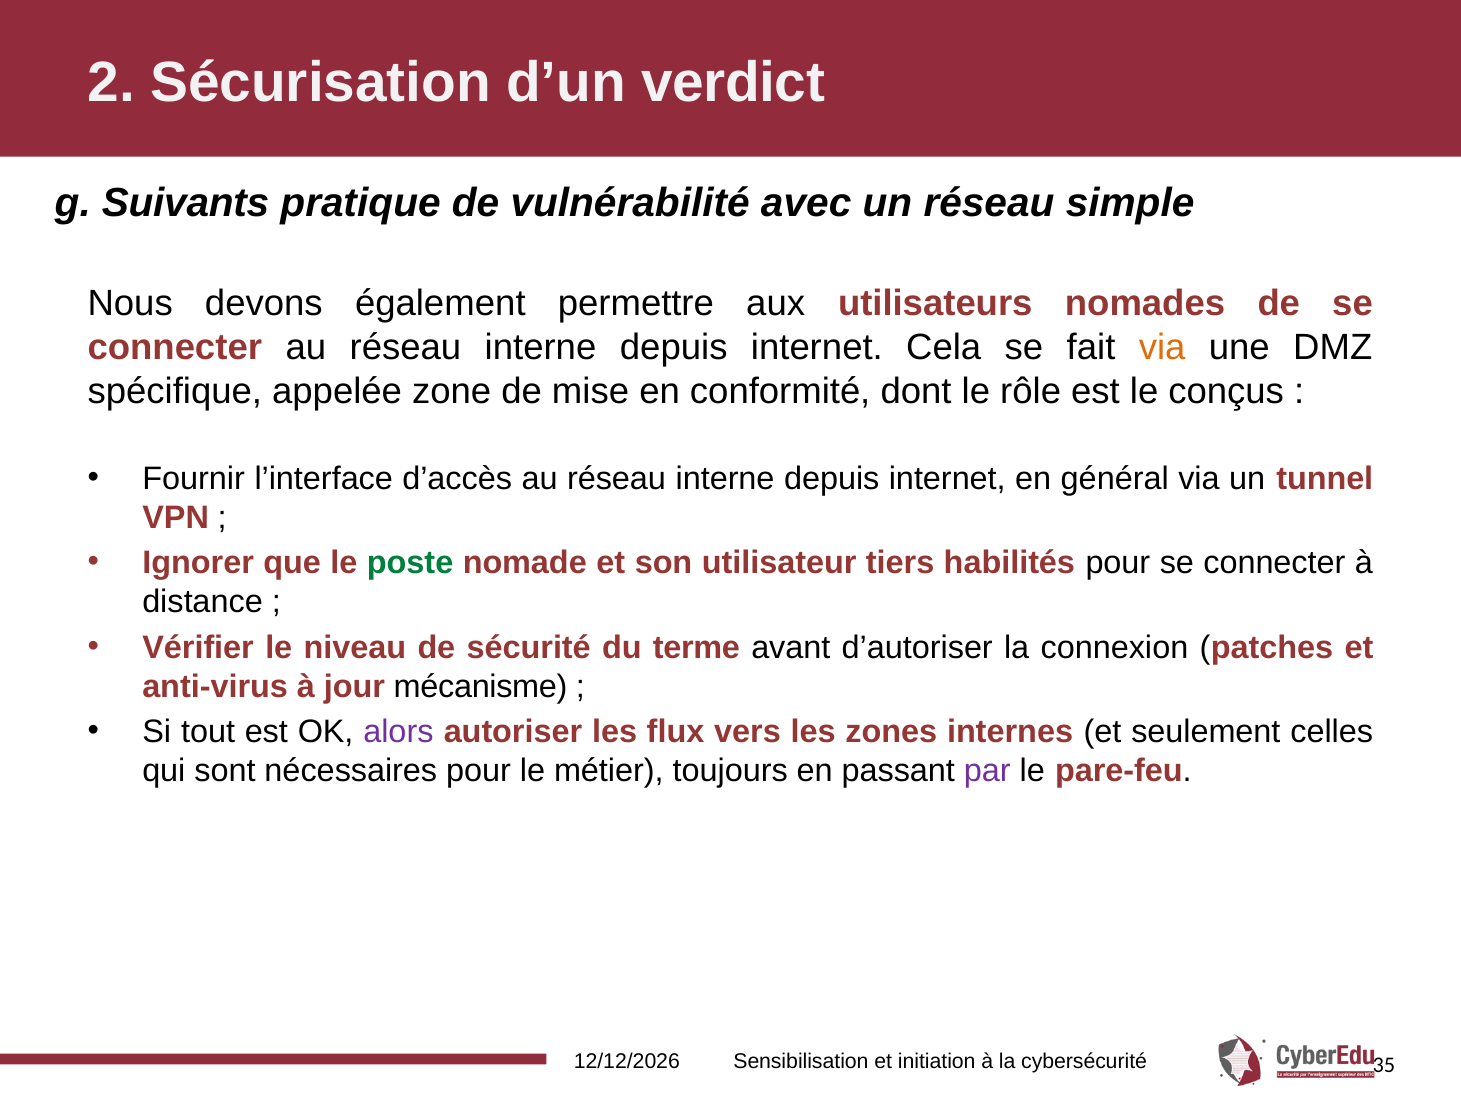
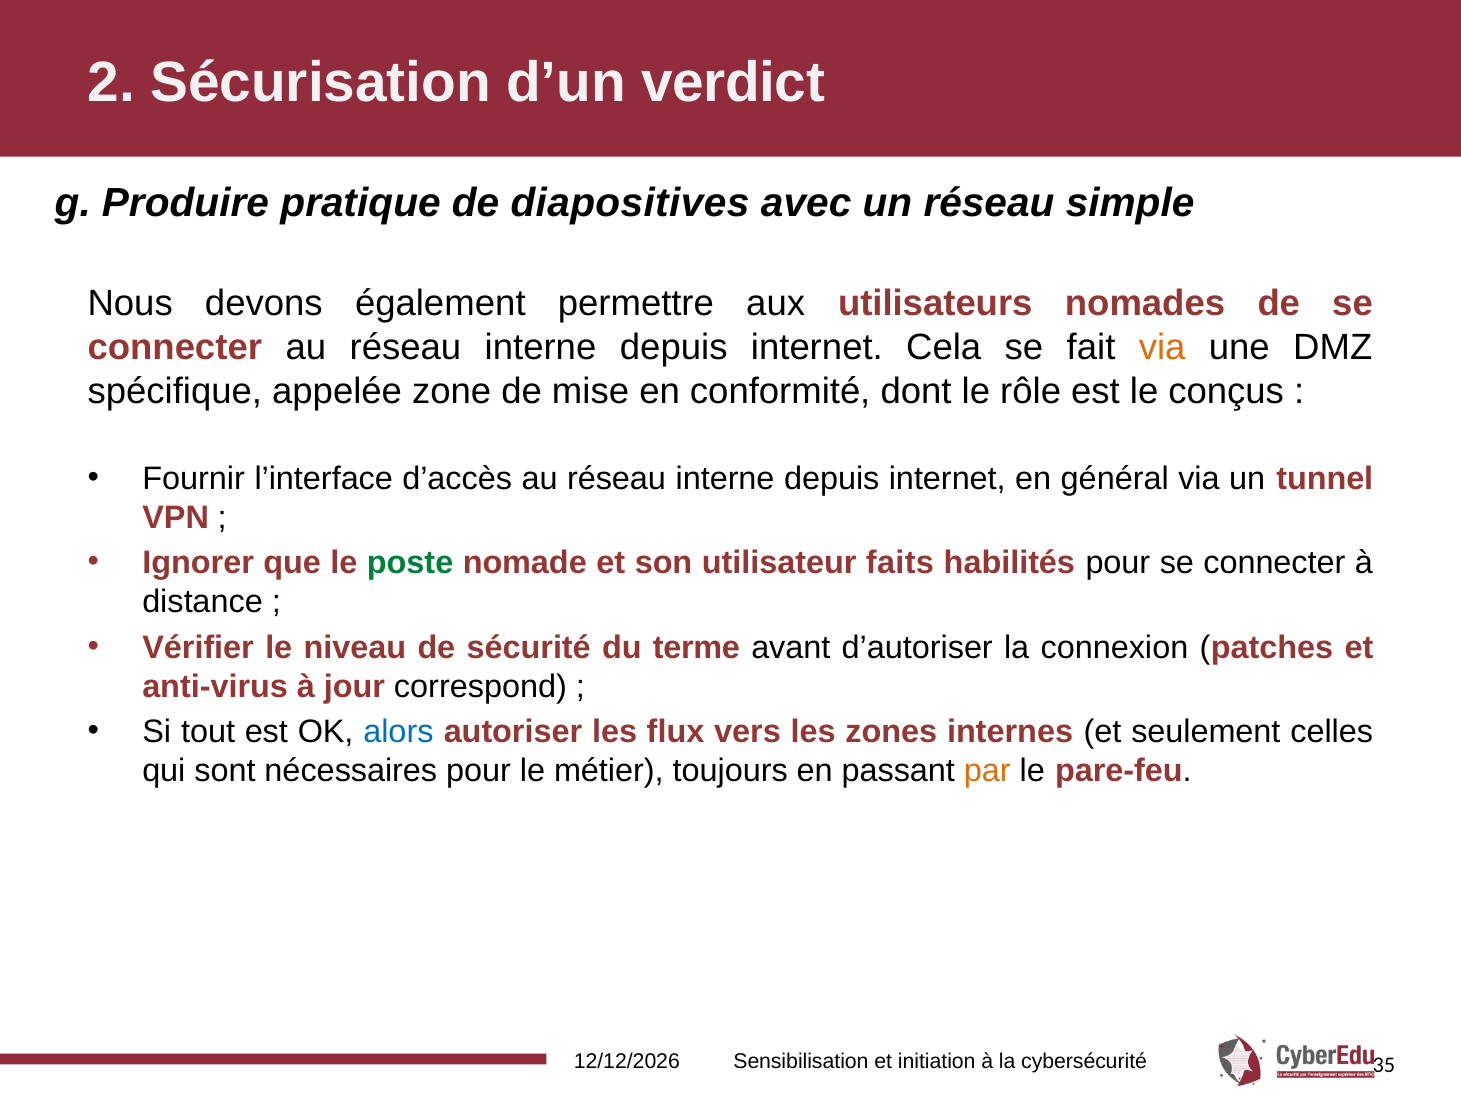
Suivants: Suivants -> Produire (185, 203)
vulnérabilité: vulnérabilité -> diapositives (630, 203)
tiers: tiers -> faits (900, 563)
mécanisme: mécanisme -> correspond (480, 686)
alors colour: purple -> blue (398, 732)
par colour: purple -> orange (987, 771)
